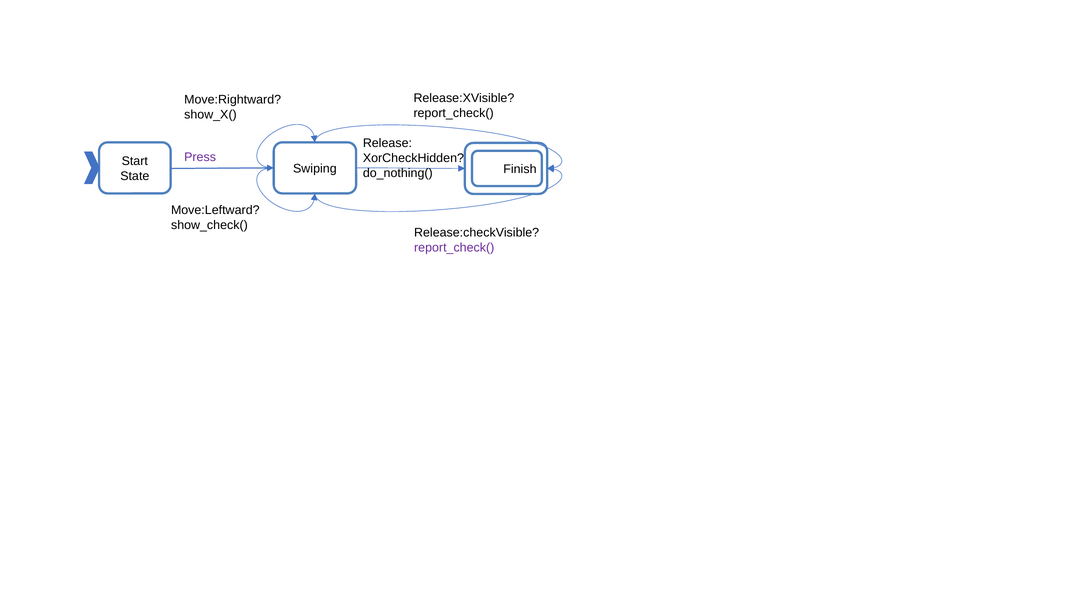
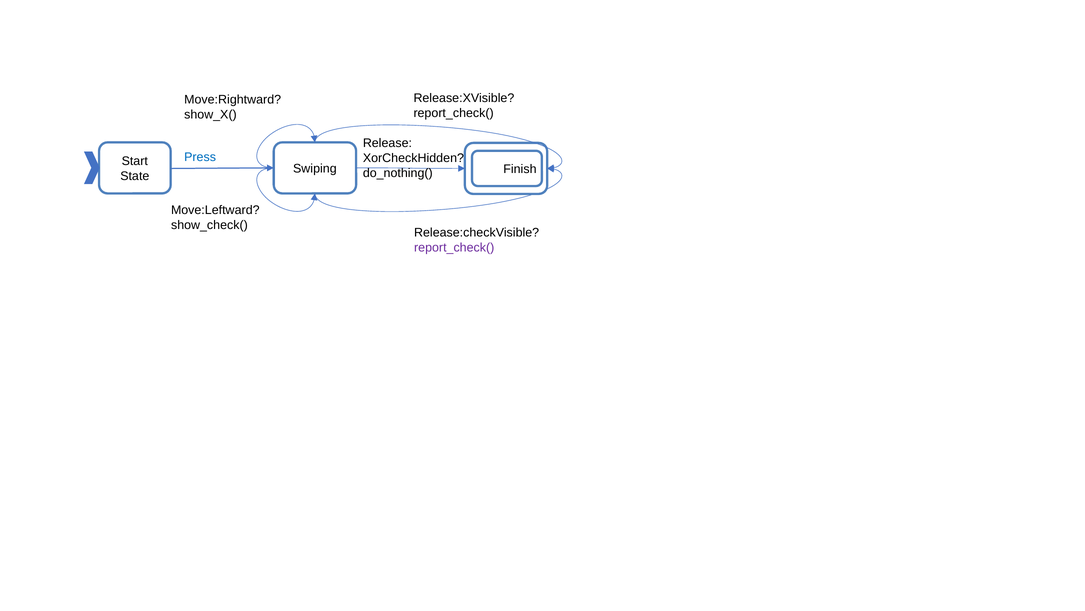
Press colour: purple -> blue (200, 157)
